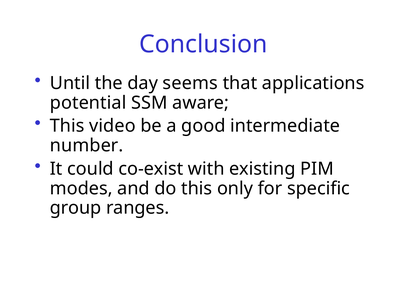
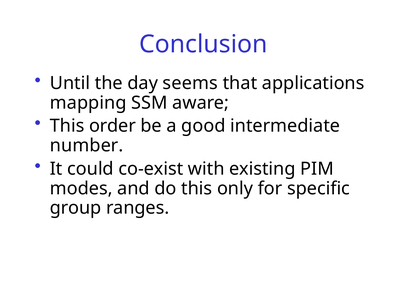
potential: potential -> mapping (88, 102)
video: video -> order (112, 126)
